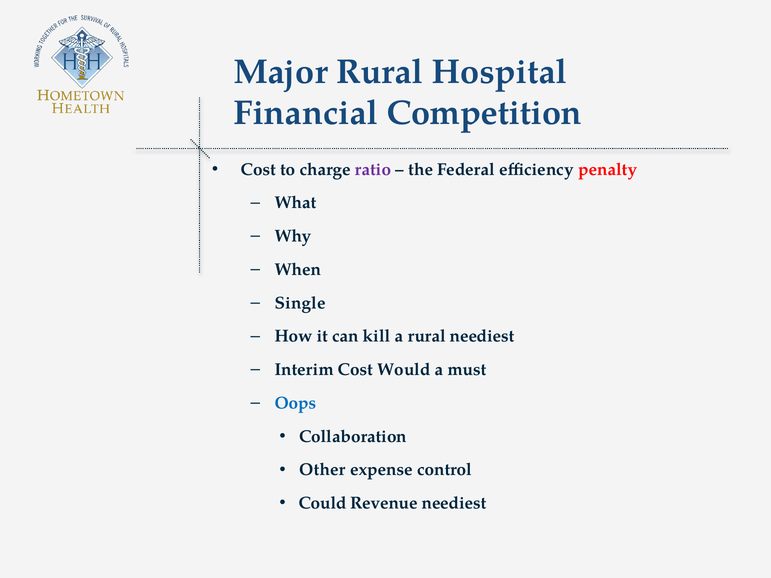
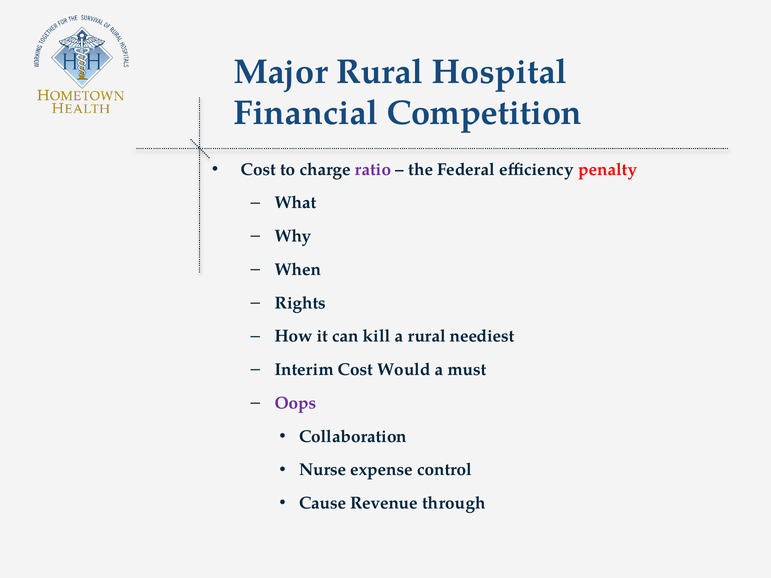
Single: Single -> Rights (300, 303)
Oops colour: blue -> purple (296, 403)
Other: Other -> Nurse (323, 470)
Could: Could -> Cause (323, 503)
Revenue neediest: neediest -> through (454, 503)
